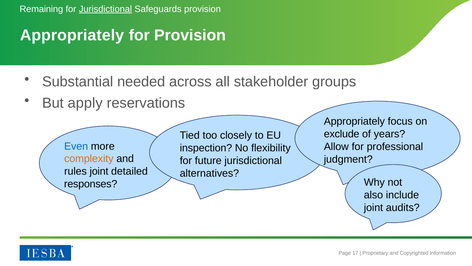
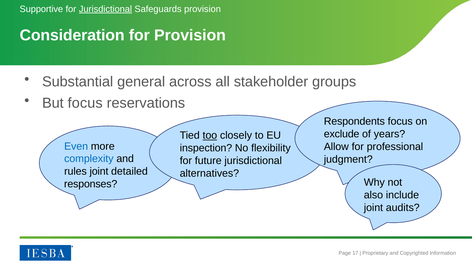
Remaining: Remaining -> Supportive (41, 9)
Appropriately: Appropriately -> Consideration (72, 35)
needed: needed -> general (141, 82)
But apply: apply -> focus (85, 103)
Appropriately: Appropriately -> Respondents (354, 121)
too underline: none -> present (210, 135)
complexity colour: orange -> blue (89, 159)
